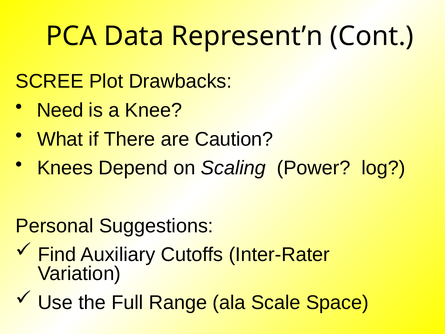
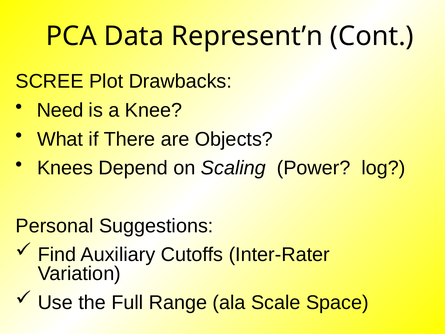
Caution: Caution -> Objects (234, 139)
